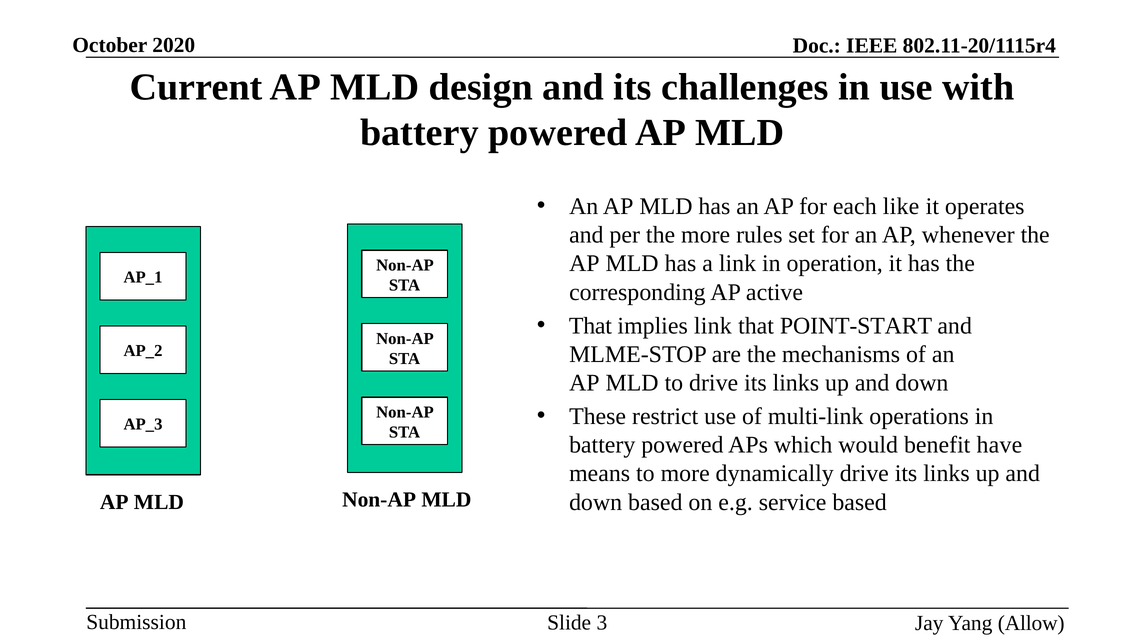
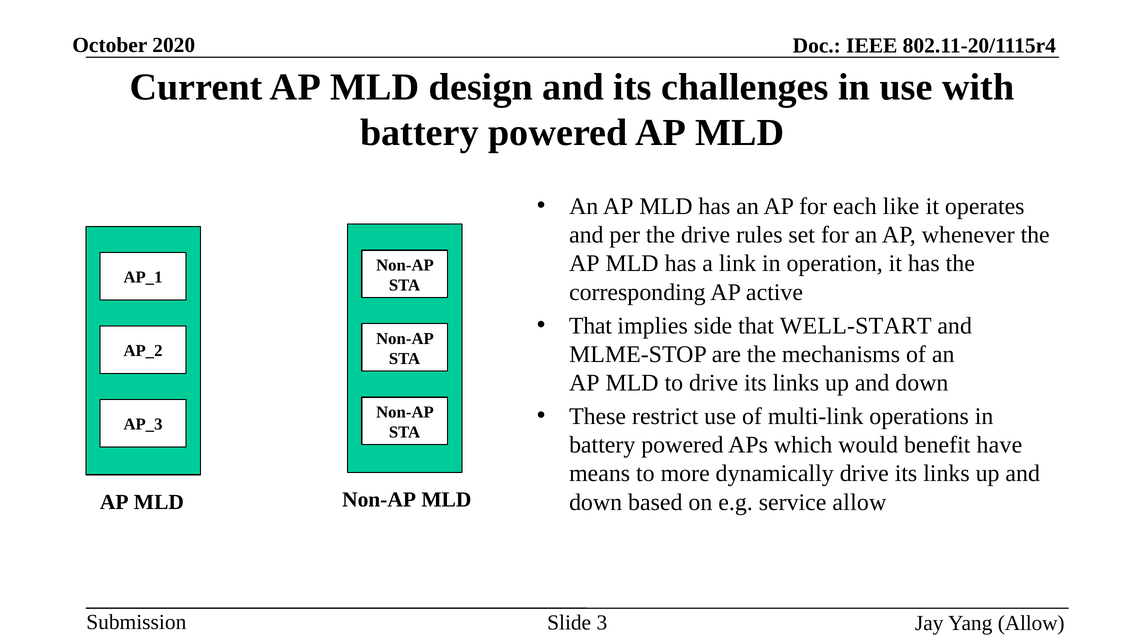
the more: more -> drive (706, 235)
implies link: link -> side (713, 326)
POINT-START: POINT-START -> WELL-START (856, 326)
service based: based -> allow (859, 502)
